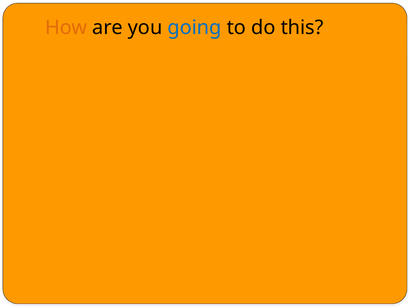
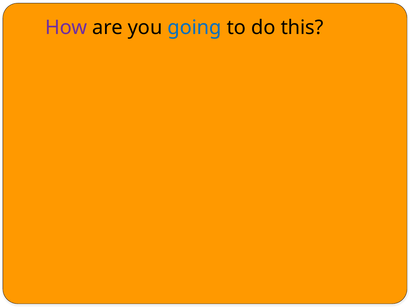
How colour: orange -> purple (66, 28)
